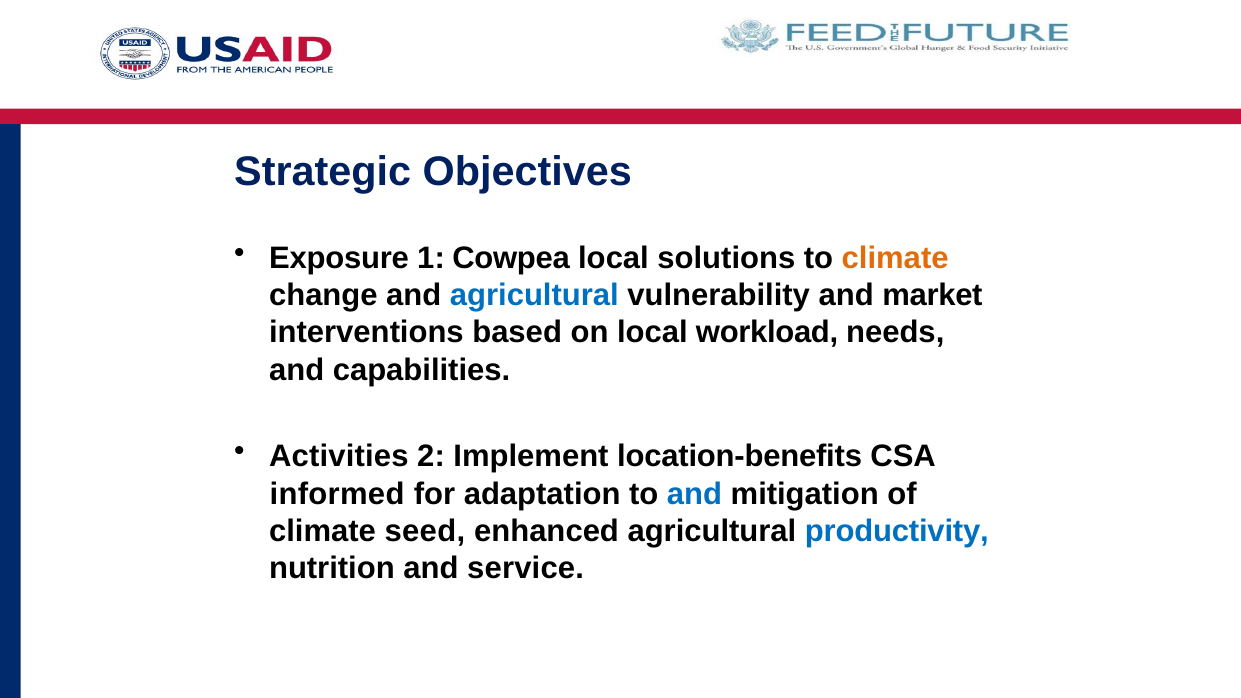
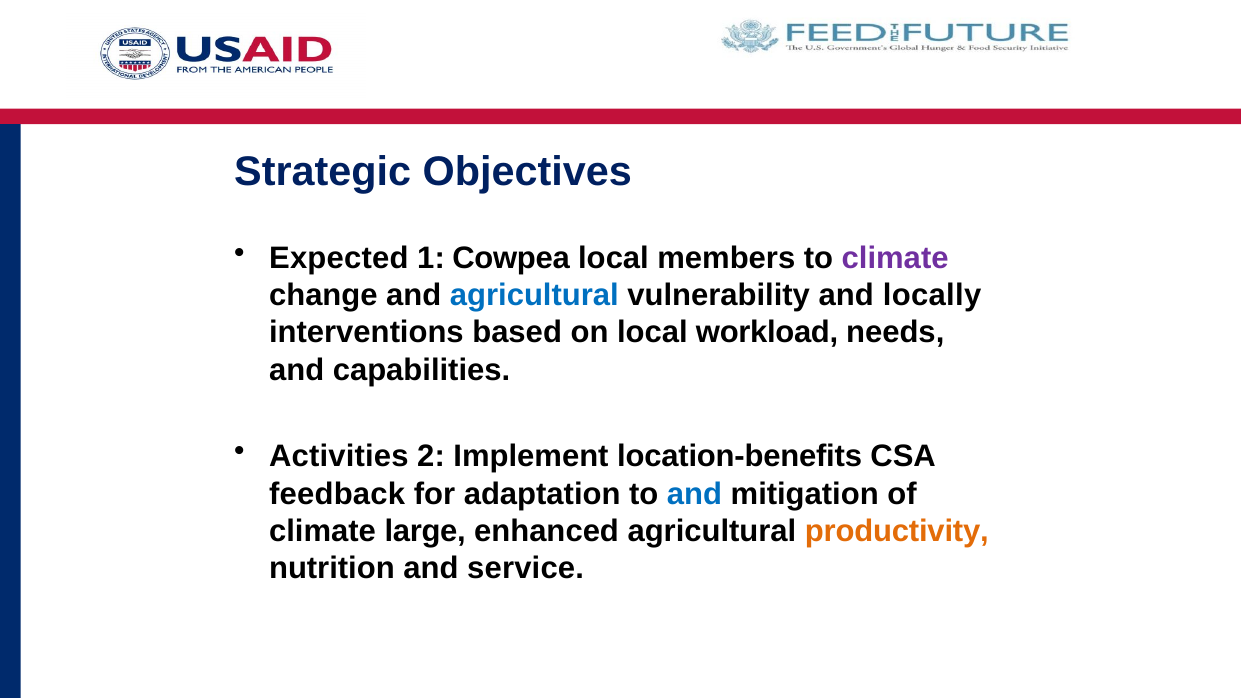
Exposure: Exposure -> Expected (339, 258)
solutions: solutions -> members (726, 258)
climate colour: orange -> purple (895, 258)
market: market -> locally (932, 295)
informed: informed -> feedback (337, 494)
seed: seed -> large (425, 531)
productivity colour: blue -> orange (897, 531)
